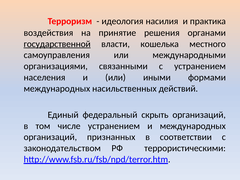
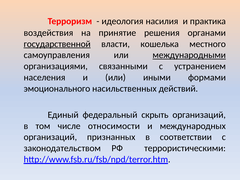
международными underline: none -> present (189, 55)
международных: международных -> эмоционального (57, 89)
числе устранением: устранением -> относимости (114, 126)
